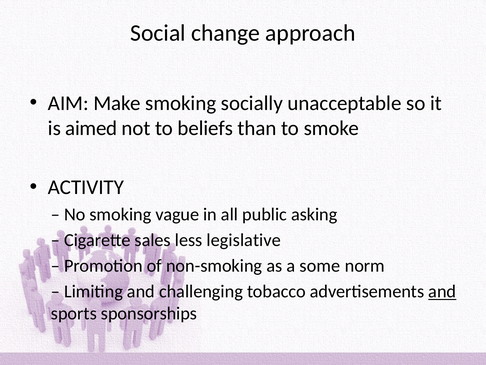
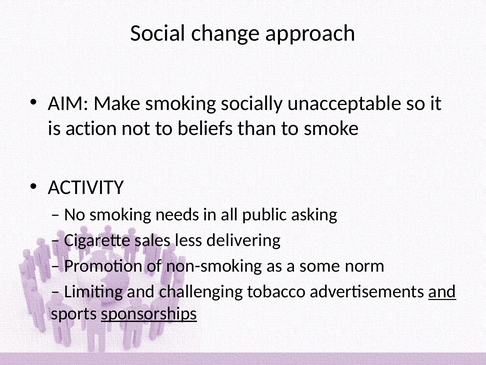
aimed: aimed -> action (91, 128)
vague: vague -> needs (177, 214)
legislative: legislative -> delivering (244, 240)
sponsorships underline: none -> present (149, 313)
